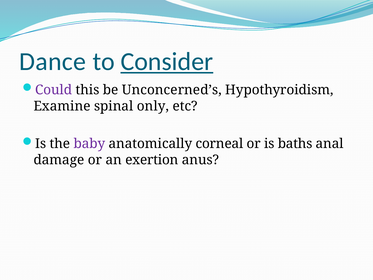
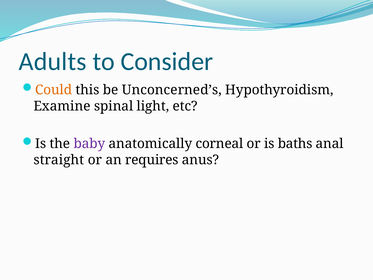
Dance: Dance -> Adults (53, 62)
Consider underline: present -> none (167, 62)
Could colour: purple -> orange (54, 90)
only: only -> light (153, 106)
damage: damage -> straight (59, 160)
exertion: exertion -> requires (152, 160)
